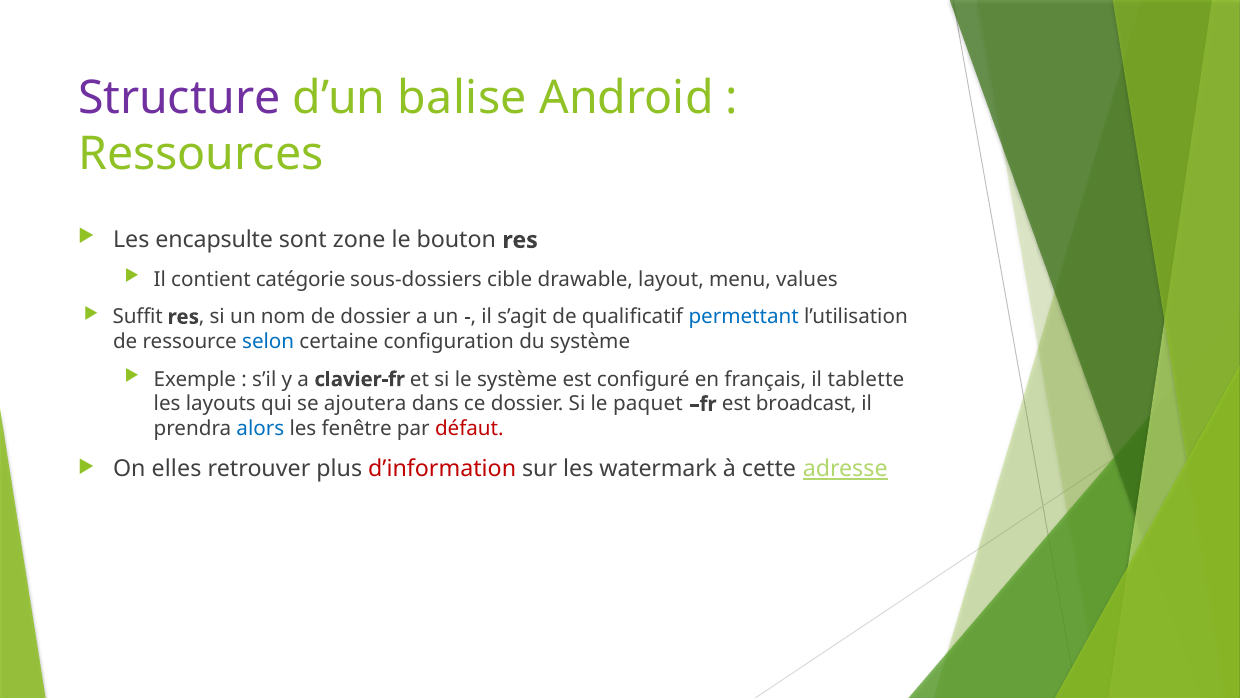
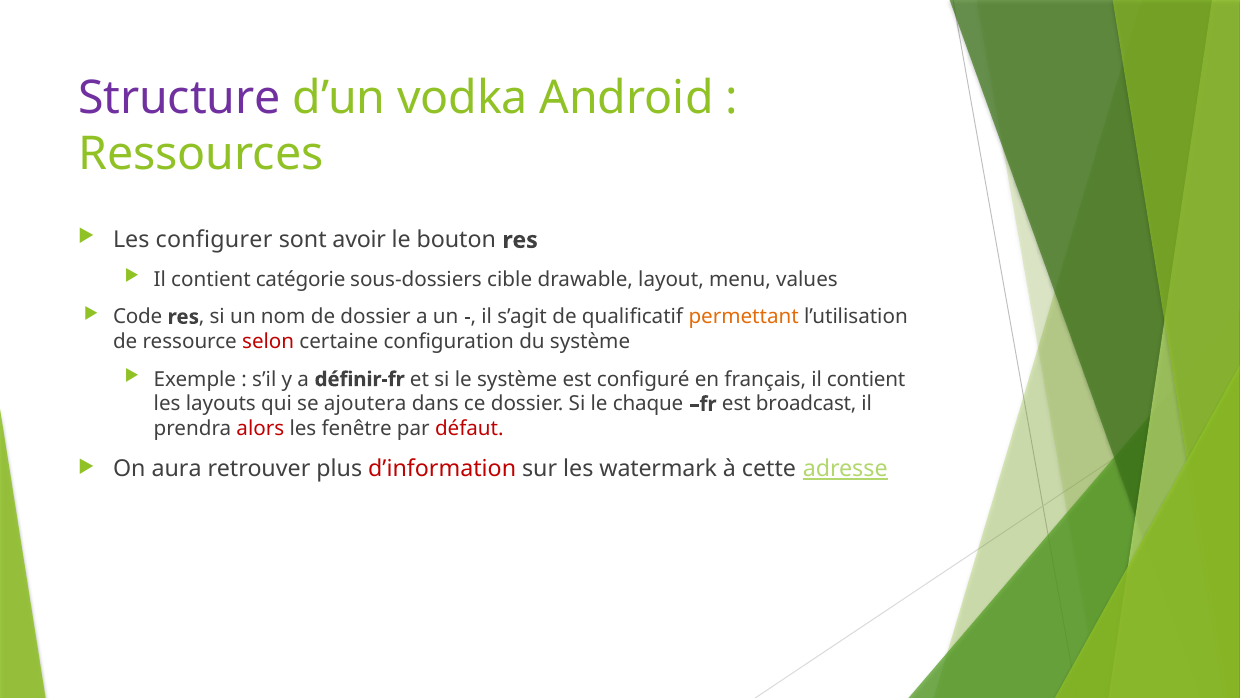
balise: balise -> vodka (463, 98)
encapsulte: encapsulte -> configurer (214, 240)
zone: zone -> avoir (359, 240)
Suffit: Suffit -> Code (138, 317)
permettant colour: blue -> orange (744, 317)
selon colour: blue -> red (268, 341)
clavier-fr: clavier-fr -> définir-fr (360, 379)
français il tablette: tablette -> contient (866, 379)
paquet: paquet -> chaque (648, 404)
alors colour: blue -> red (260, 429)
elles: elles -> aura (177, 468)
